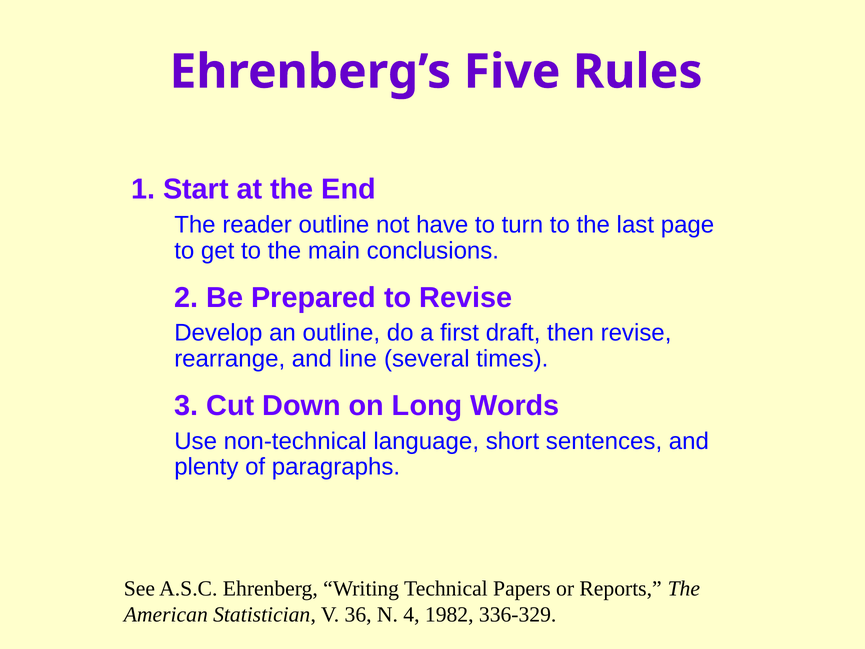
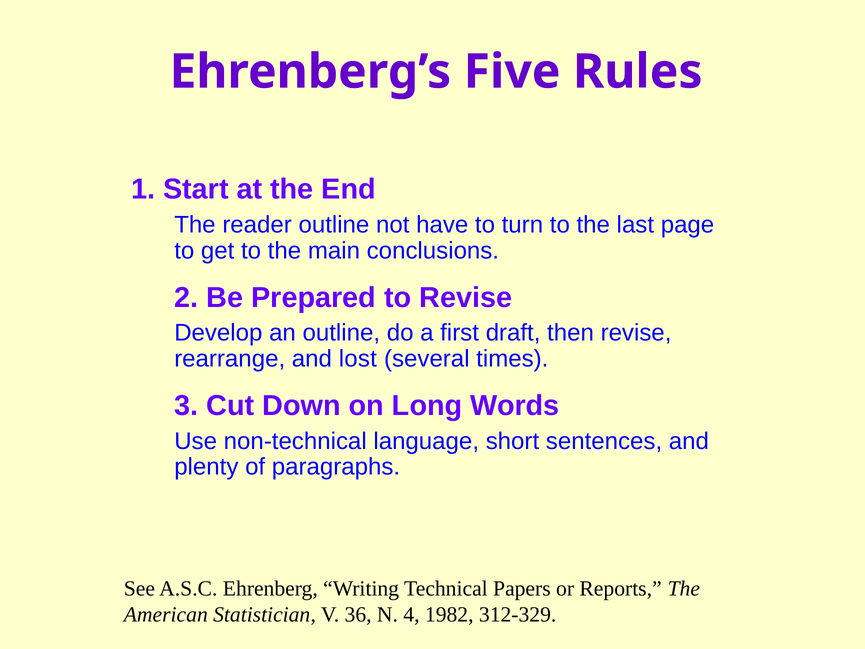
line: line -> lost (358, 359)
336-329: 336-329 -> 312-329 (518, 614)
